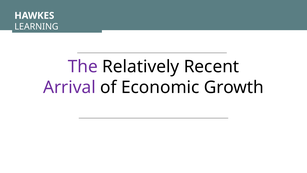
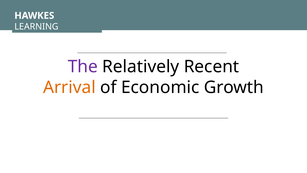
Arrival colour: purple -> orange (69, 87)
